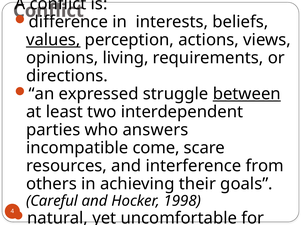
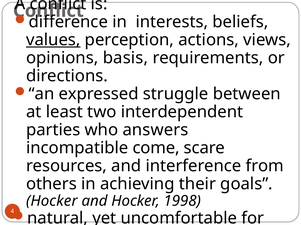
living: living -> basis (125, 58)
between underline: present -> none (247, 94)
Careful: Careful -> Hocker (52, 202)
